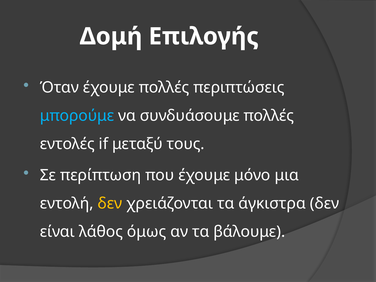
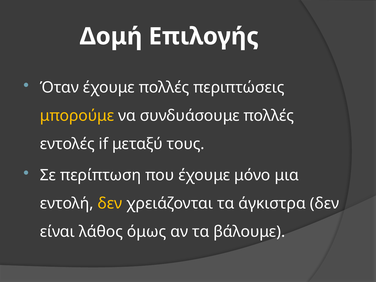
μπορούμε colour: light blue -> yellow (77, 116)
